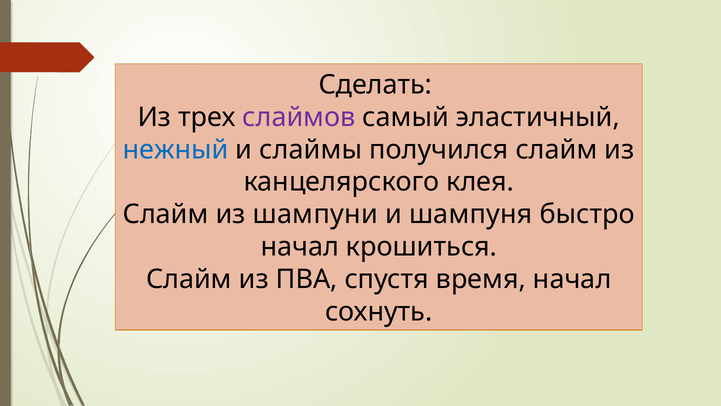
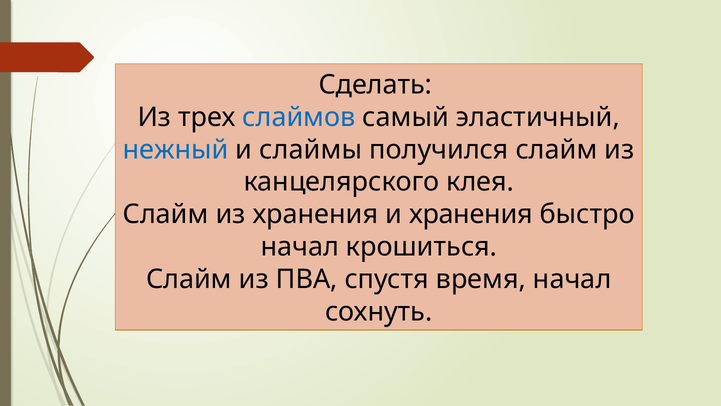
слаймов colour: purple -> blue (299, 117)
из шампуни: шампуни -> хранения (315, 214)
и шампуня: шампуня -> хранения (471, 214)
